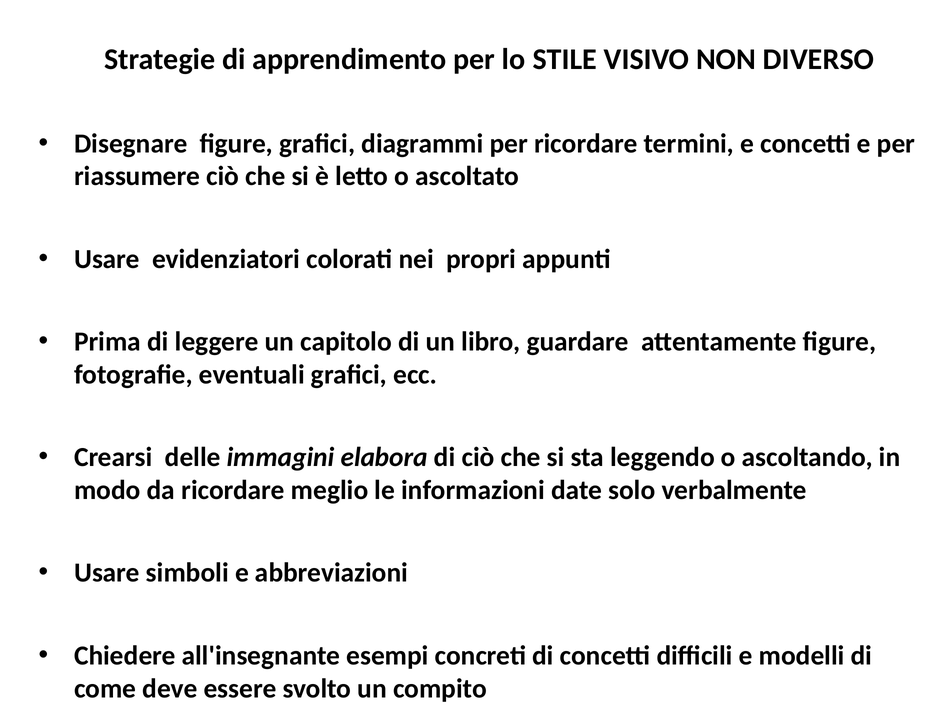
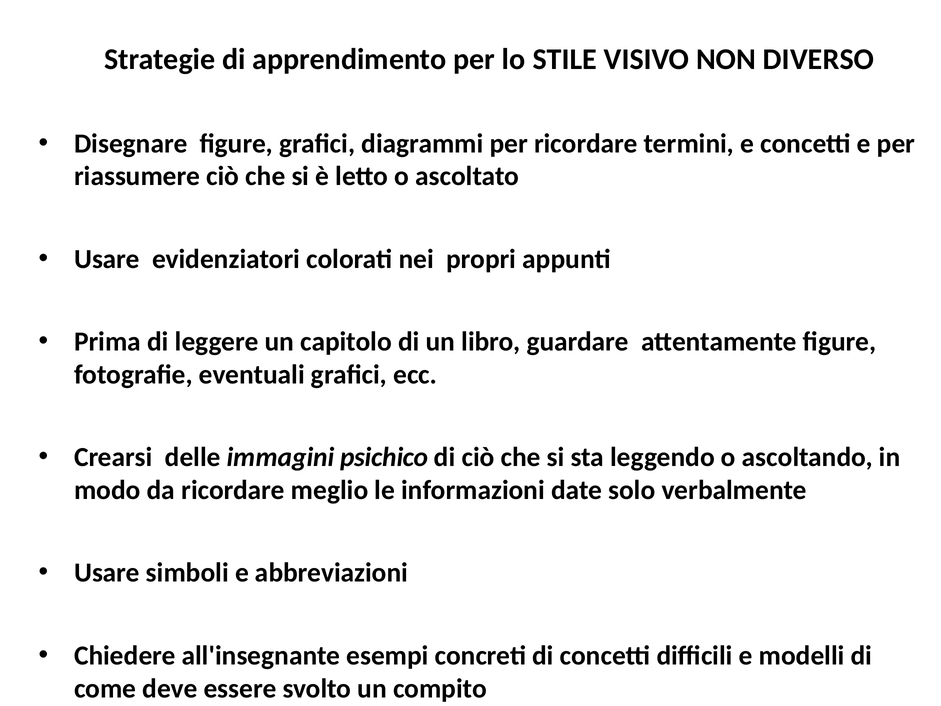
elabora: elabora -> psichico (384, 457)
